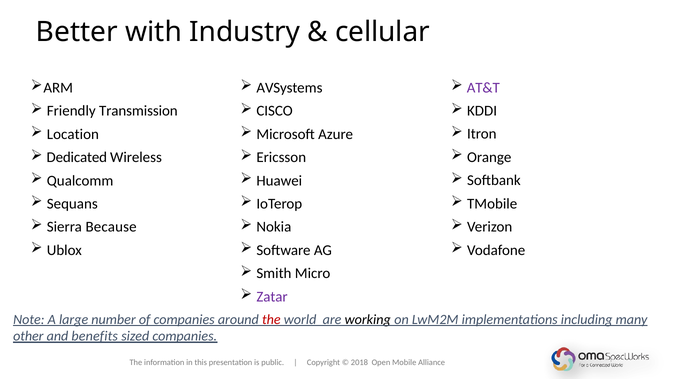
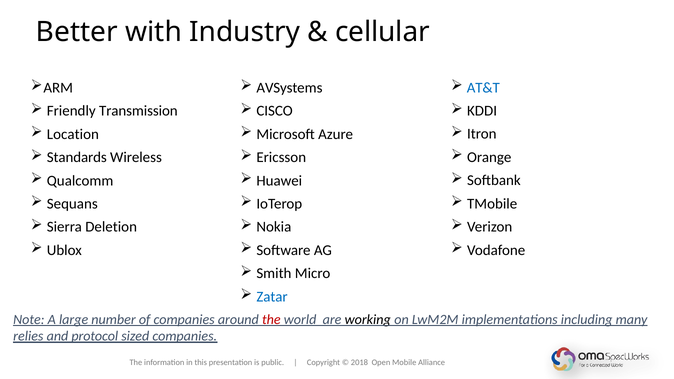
AT&T colour: purple -> blue (483, 88)
Dedicated: Dedicated -> Standards (77, 157)
Because: Because -> Deletion (111, 227)
Zatar colour: purple -> blue (272, 297)
other: other -> relies (28, 336)
benefits: benefits -> protocol (95, 336)
